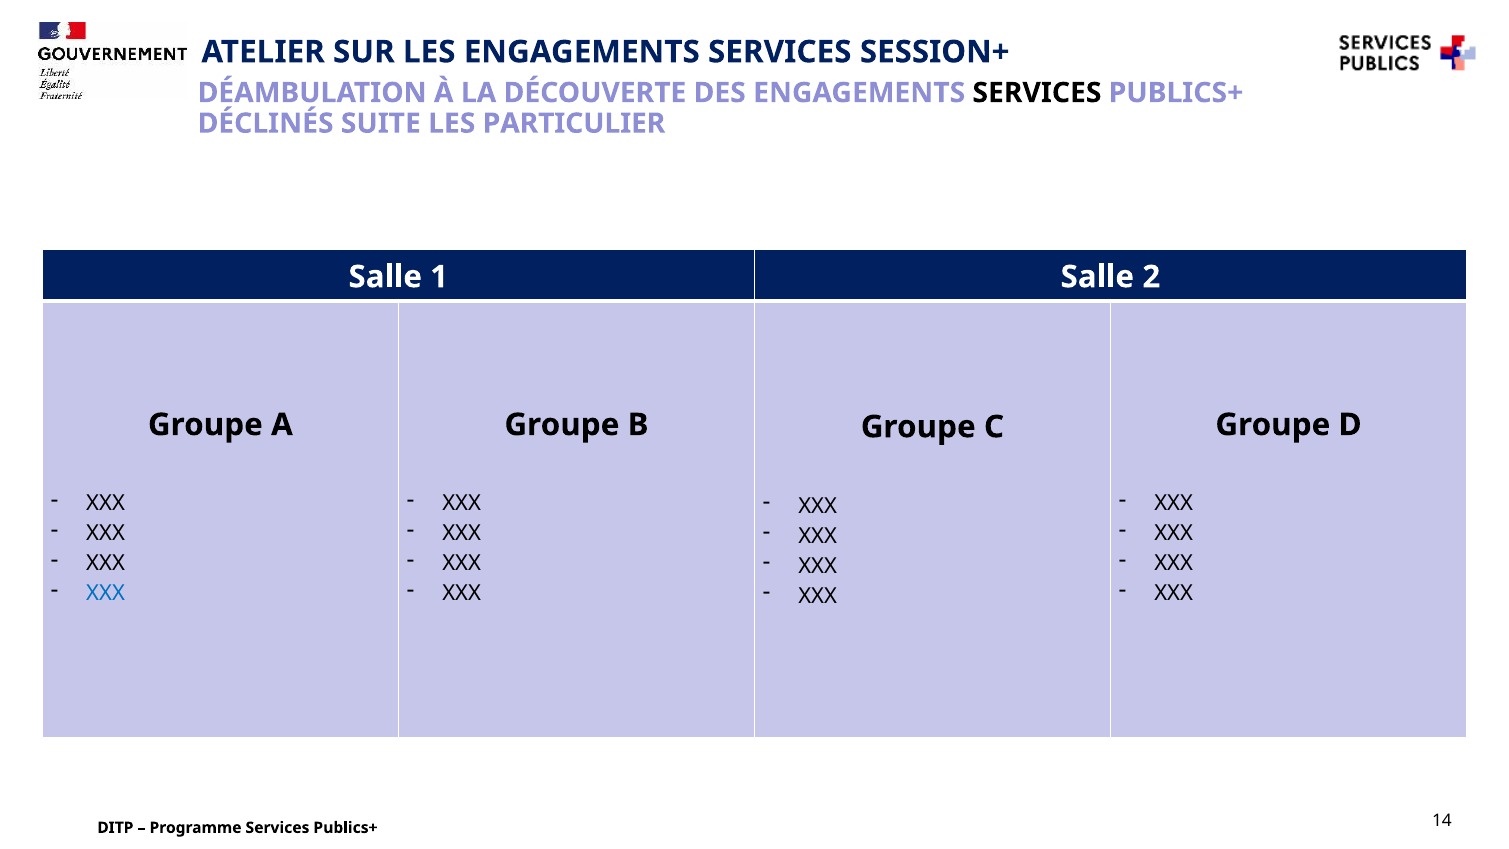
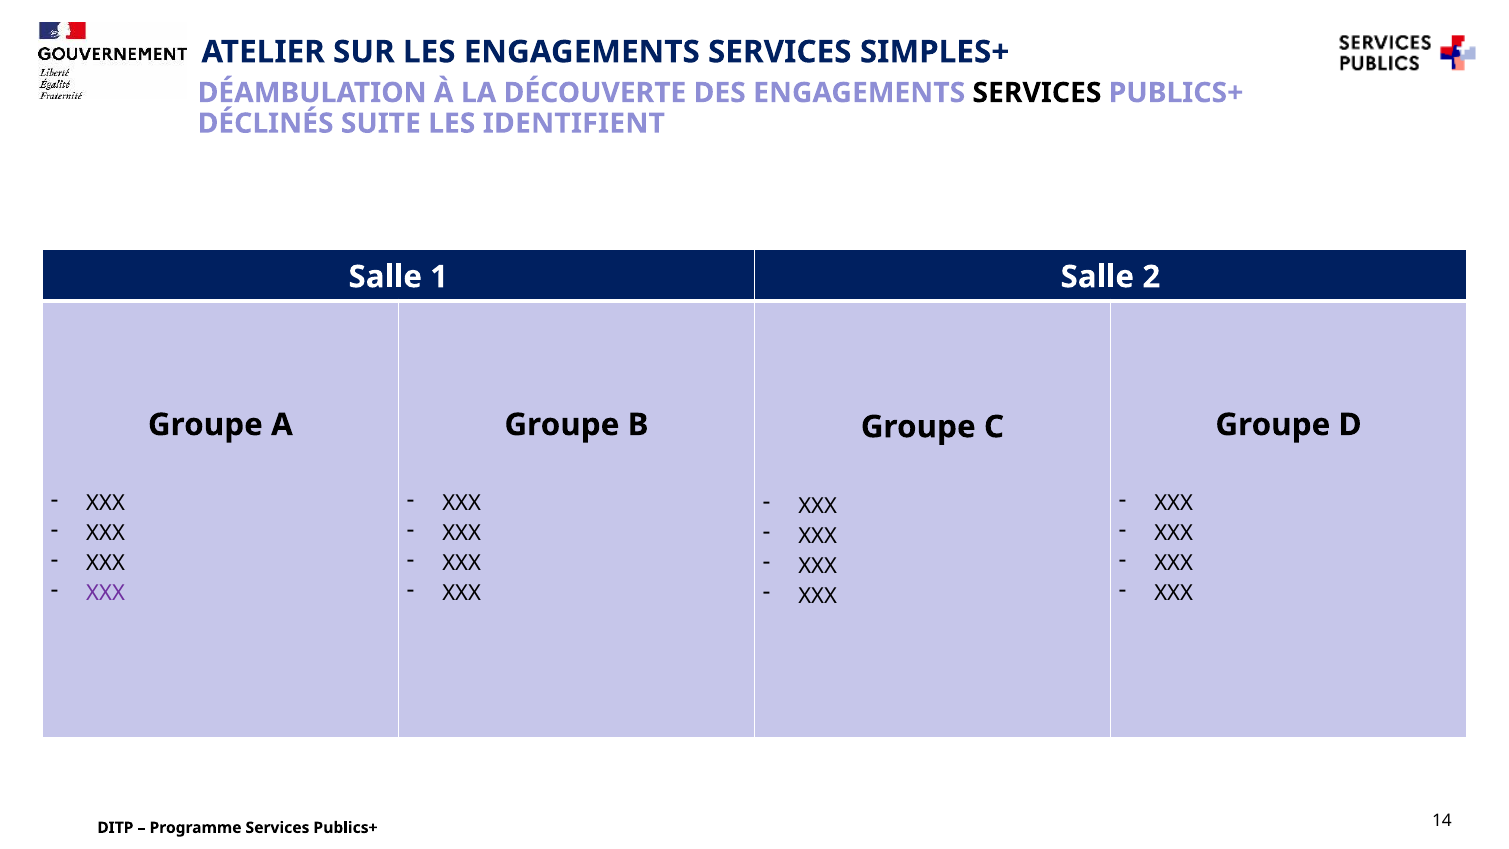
SESSION+: SESSION+ -> SIMPLES+ (935, 52)
PARTICULIER: PARTICULIER -> IDENTIFIENT (574, 123)
XXX colour: blue -> purple (106, 594)
